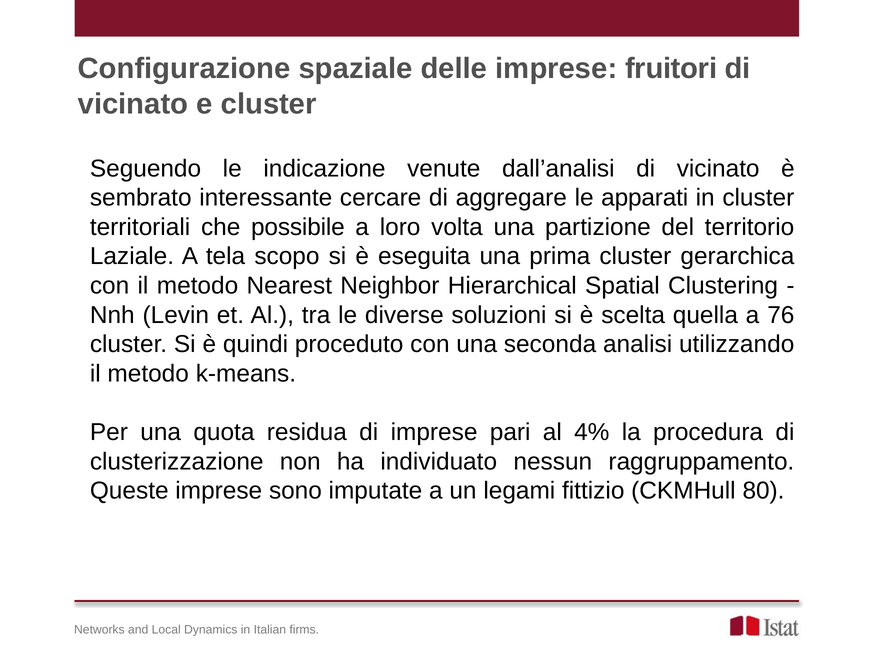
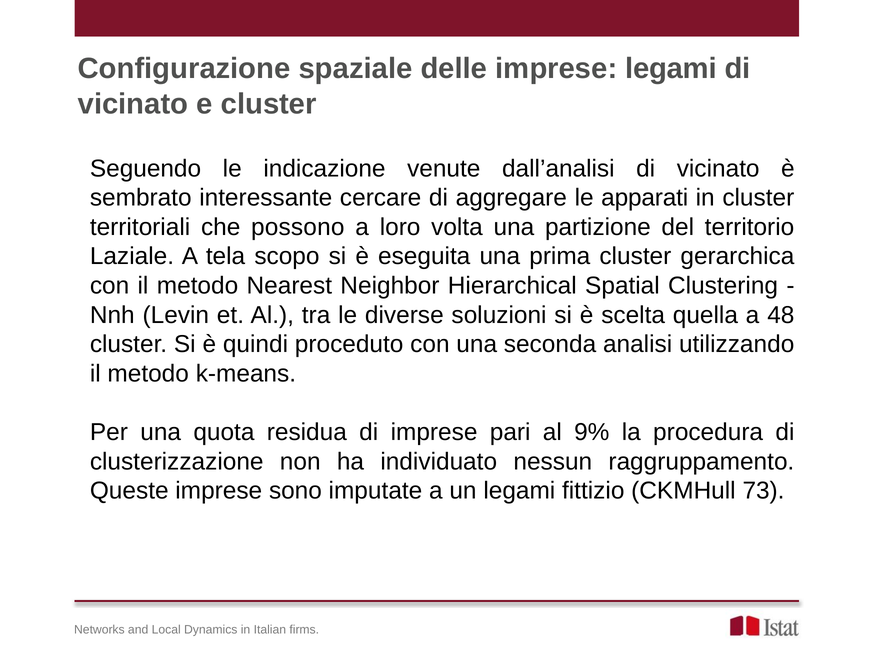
imprese fruitori: fruitori -> legami (671, 69)
possibile: possibile -> possono (298, 227)
76: 76 -> 48 (781, 315)
4%: 4% -> 9% (592, 432)
80: 80 -> 73 (763, 490)
